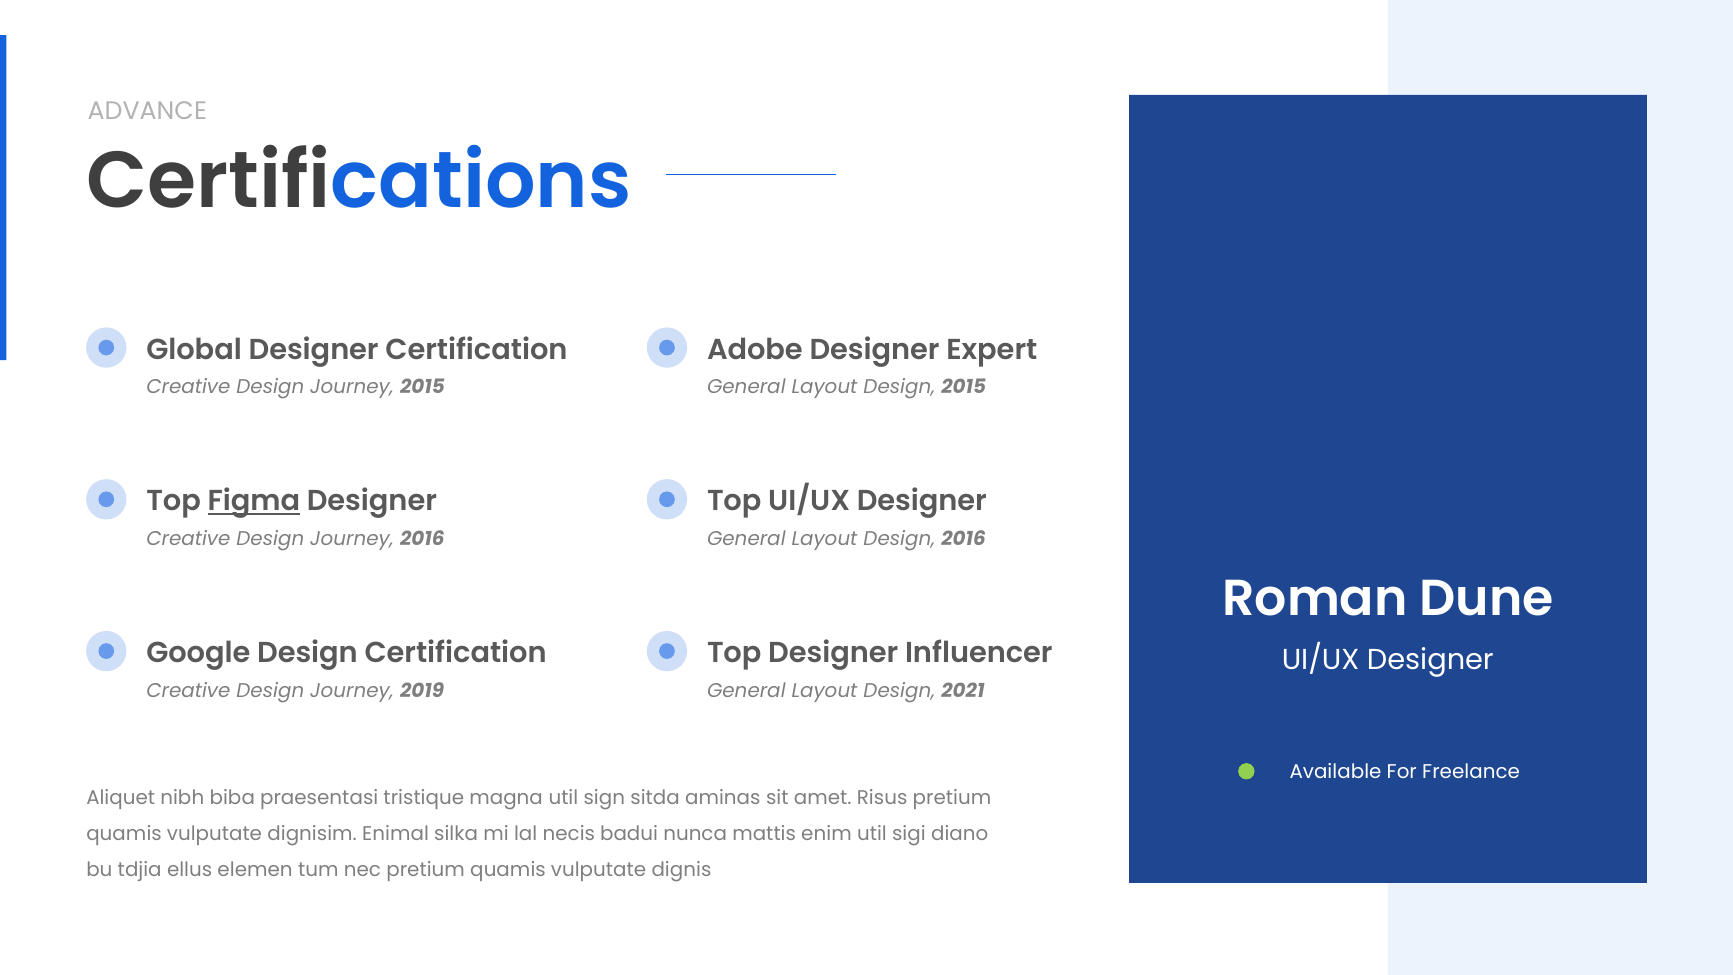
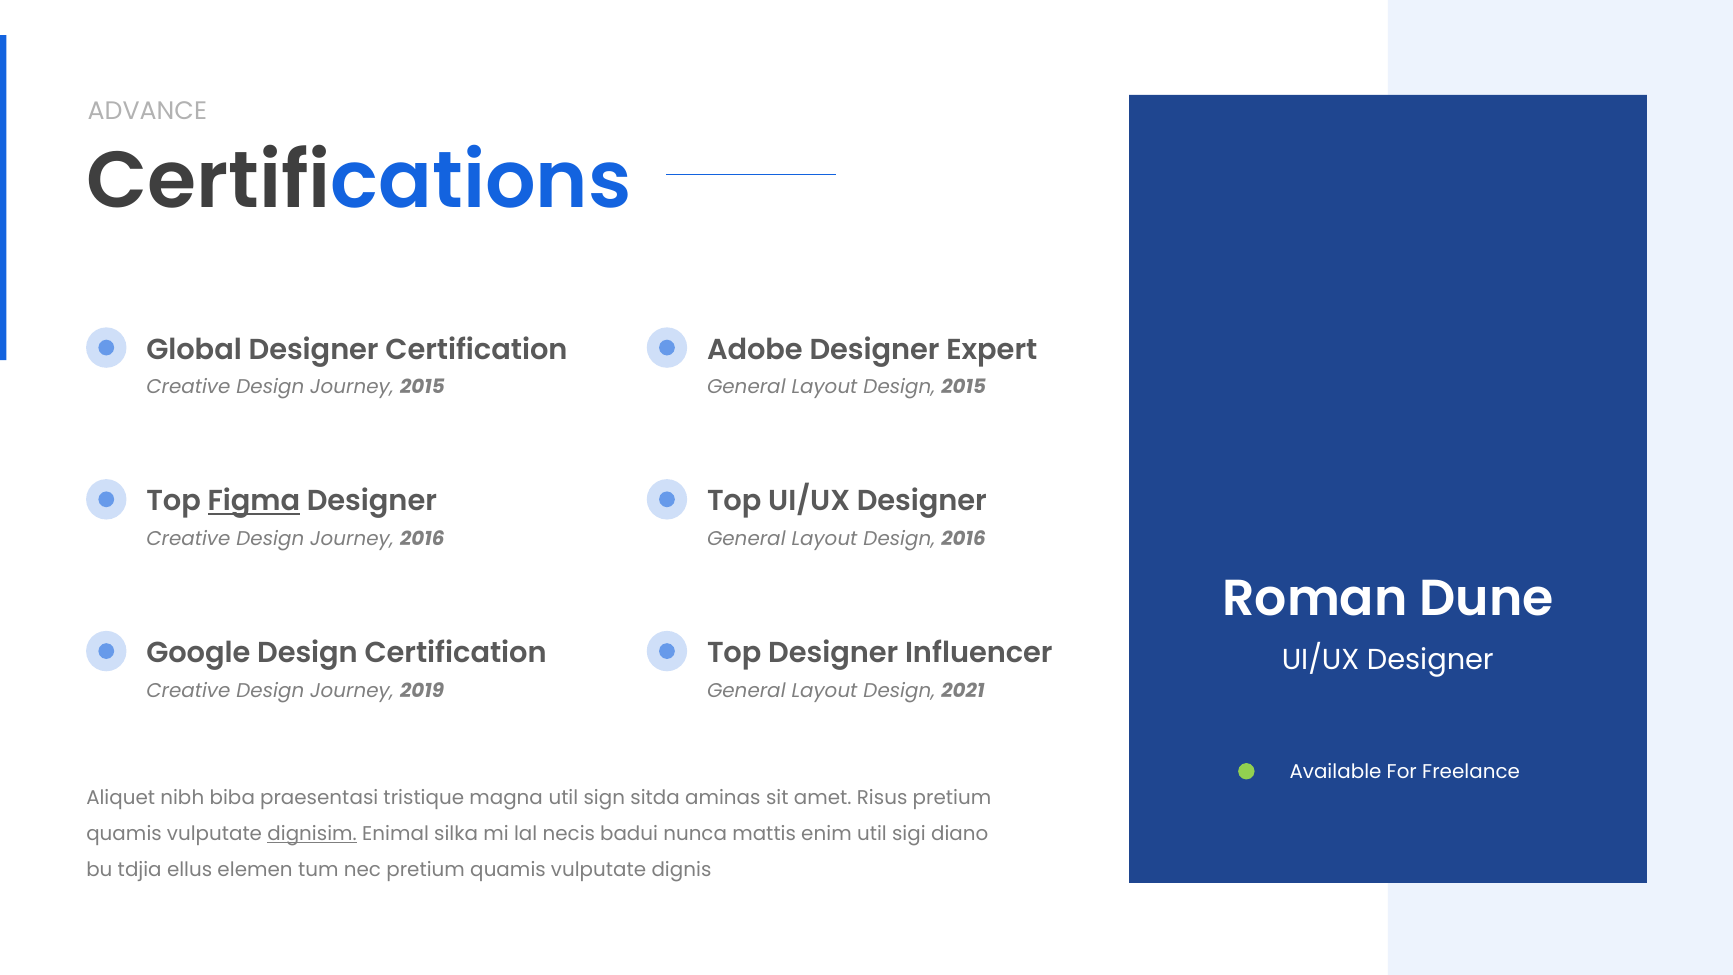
dignisim underline: none -> present (312, 834)
